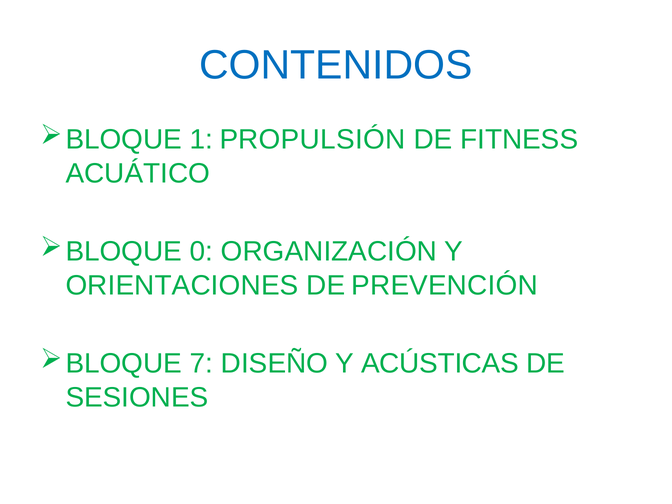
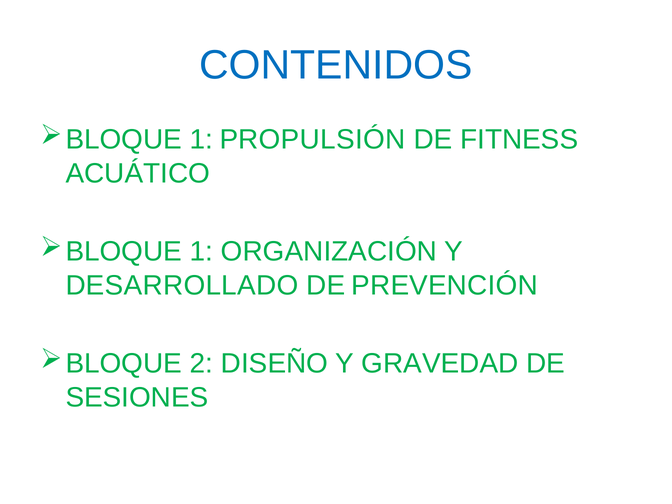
0: 0 -> 1 (202, 252)
ORIENTACIONES: ORIENTACIONES -> DESARROLLADO (182, 285)
7: 7 -> 2 (202, 364)
ACÚSTICAS: ACÚSTICAS -> GRAVEDAD (440, 364)
